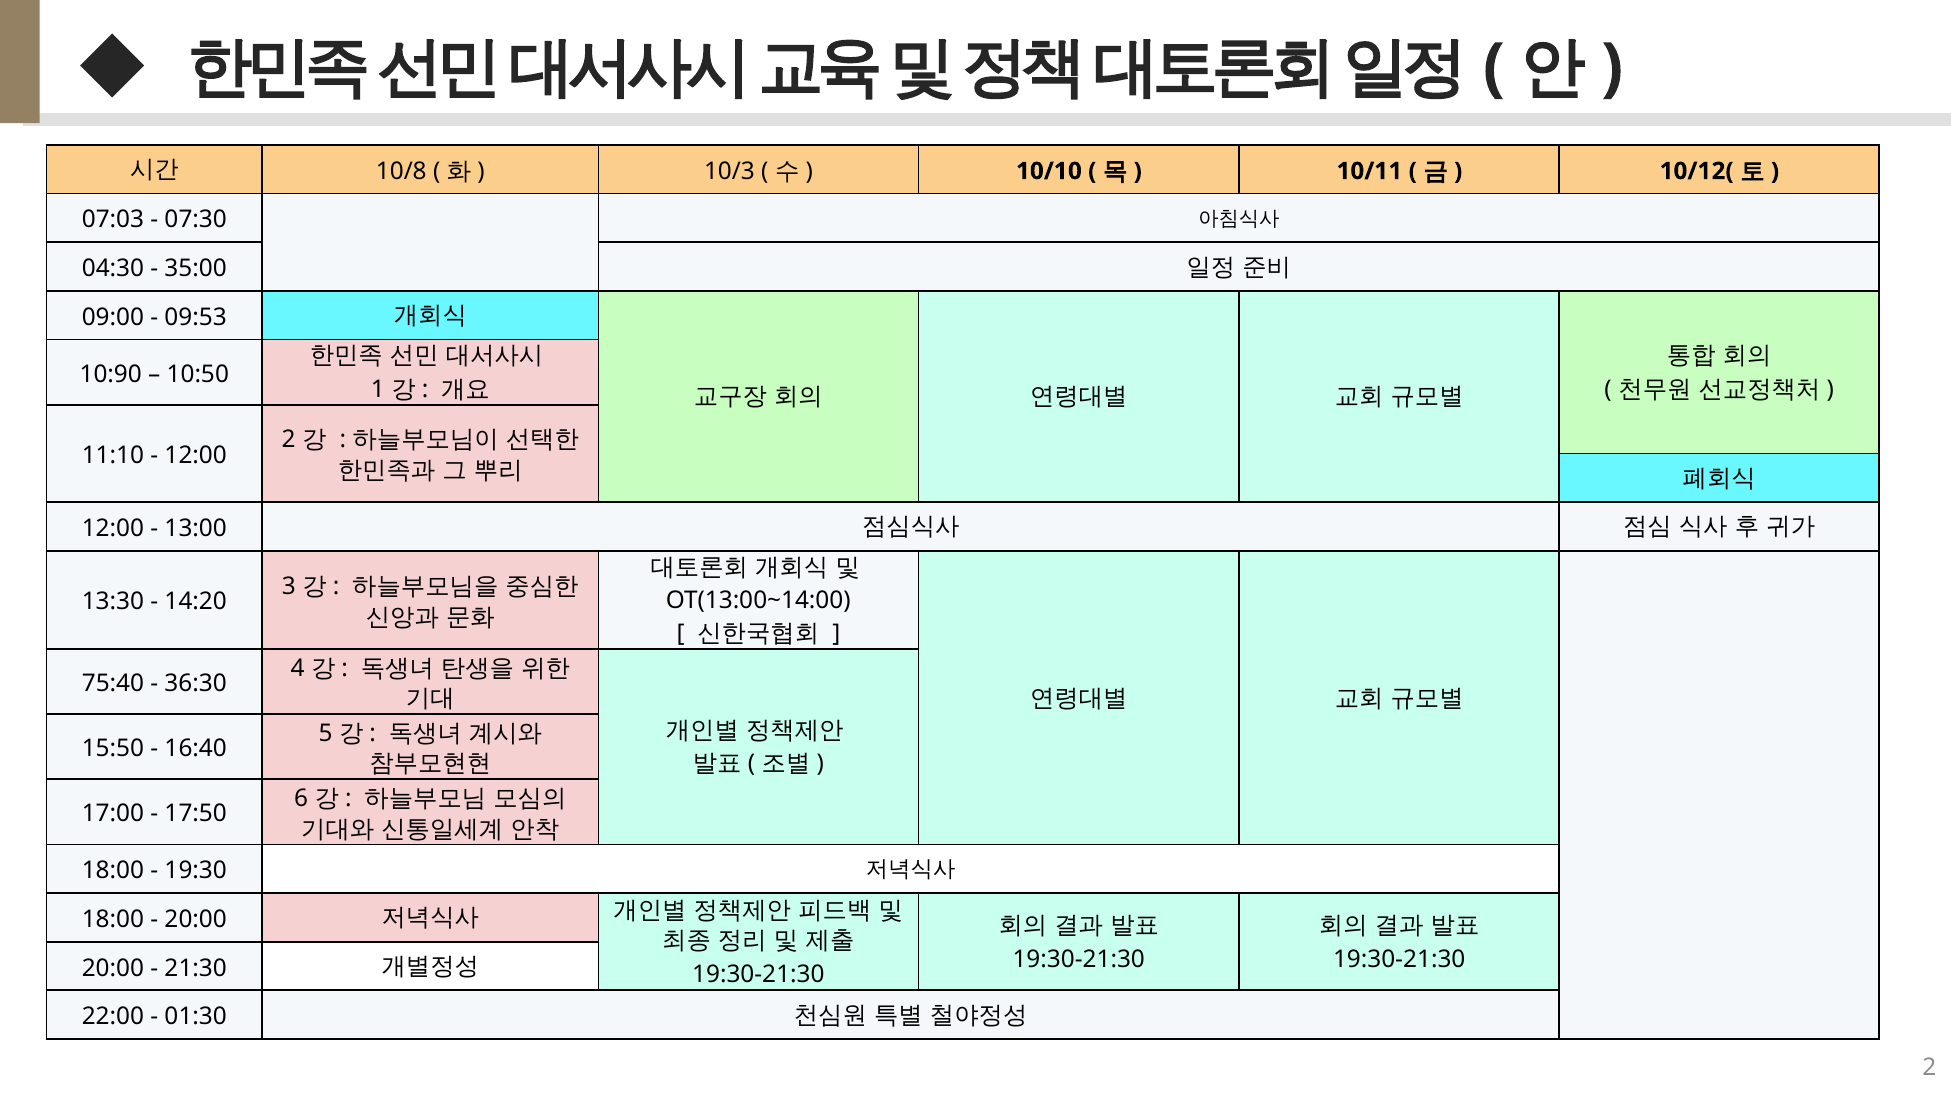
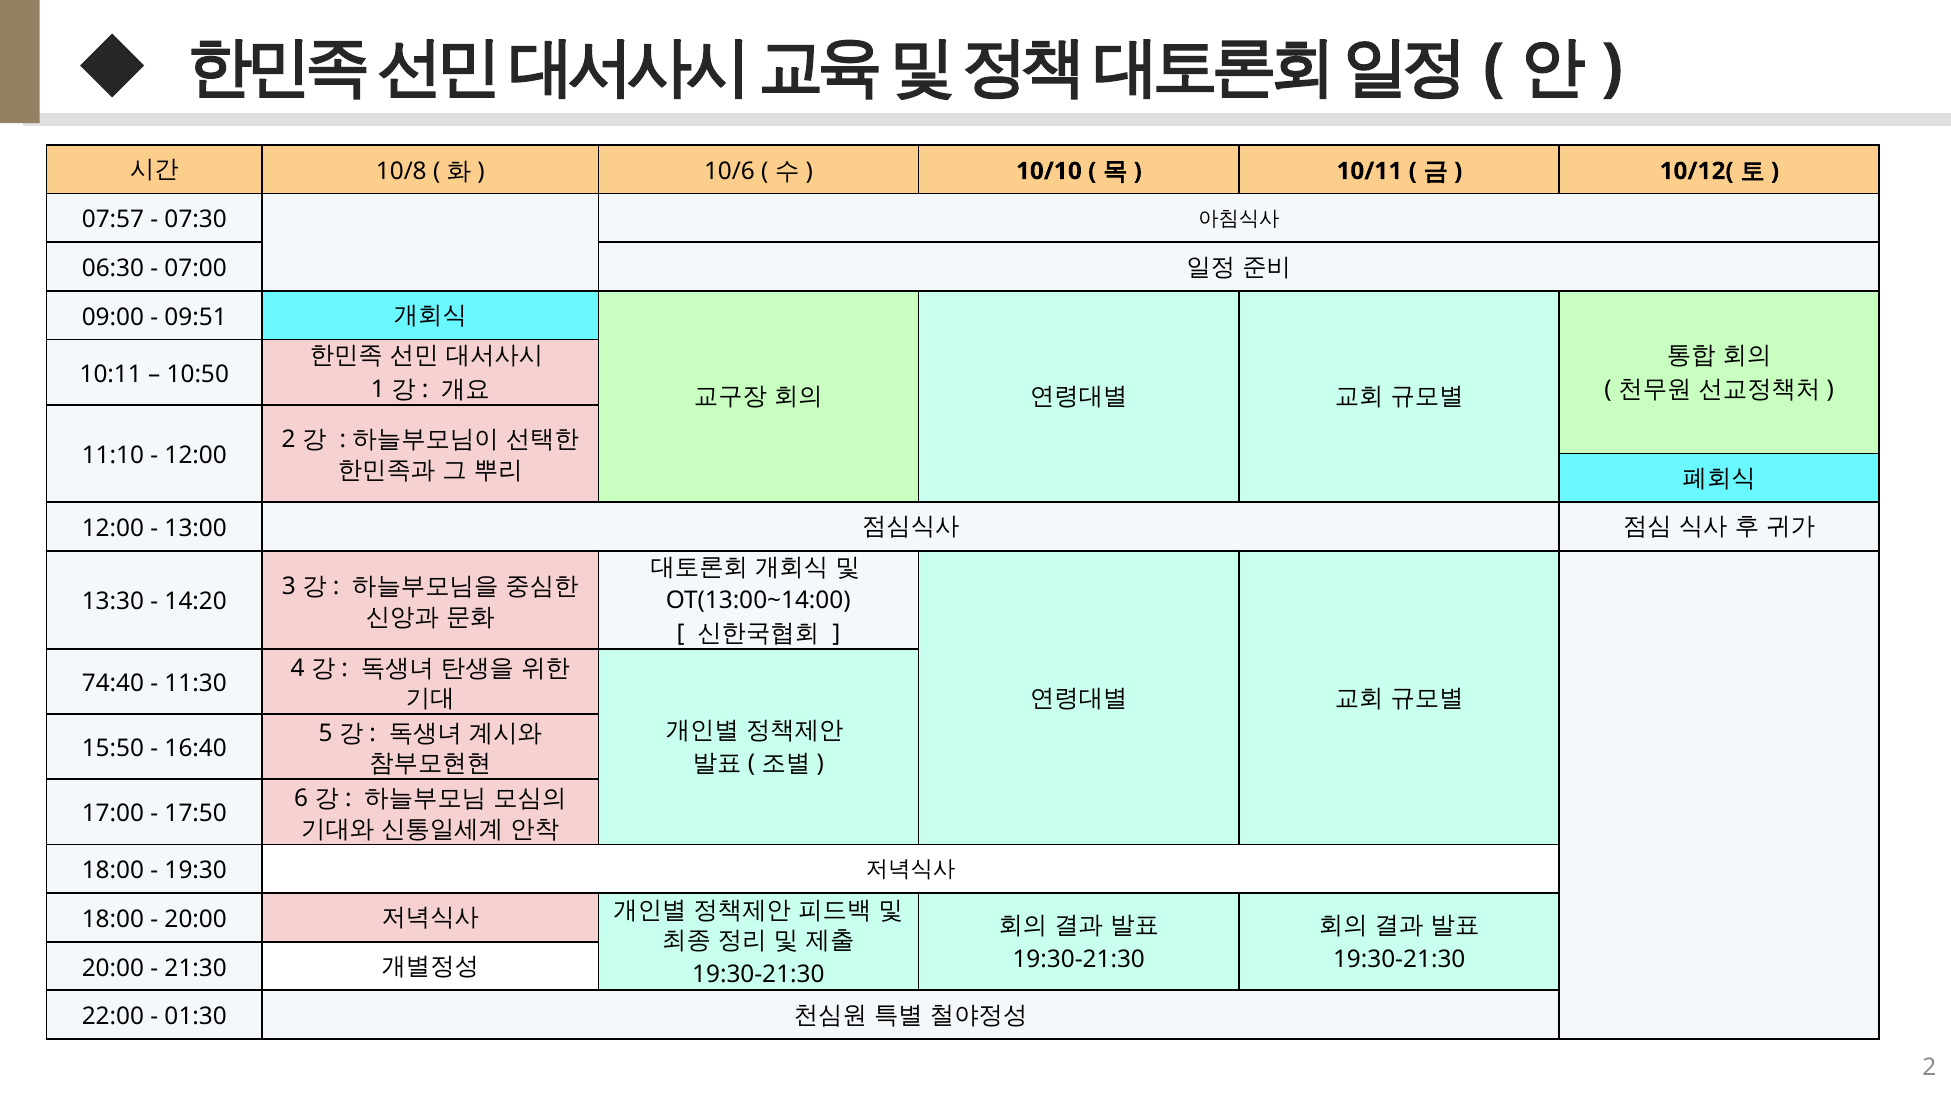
10/3: 10/3 -> 10/6 (729, 171)
07:03: 07:03 -> 07:57 (113, 220)
04:30: 04:30 -> 06:30 (113, 269)
35:00: 35:00 -> 07:00 (196, 269)
09:53: 09:53 -> 09:51 (196, 317)
10:90: 10:90 -> 10:11 (111, 374)
75:40: 75:40 -> 74:40 (113, 684)
36:30: 36:30 -> 11:30 (196, 684)
